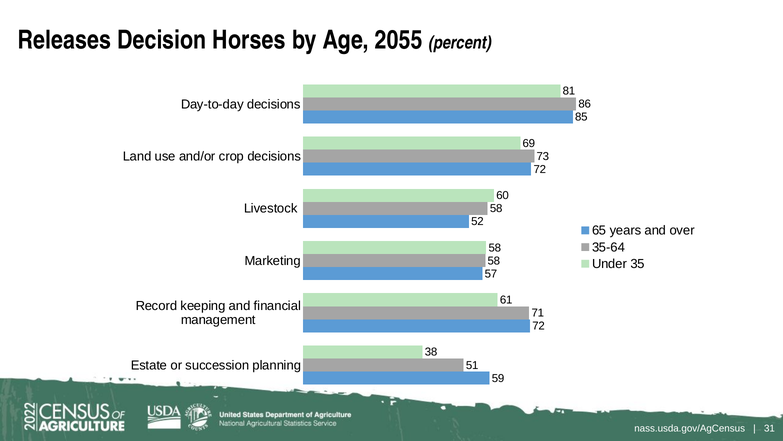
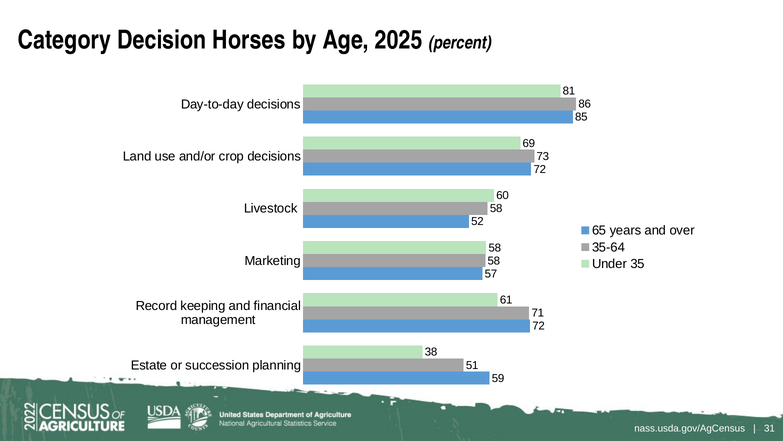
Releases: Releases -> Category (64, 40)
2055: 2055 -> 2025 (399, 40)
